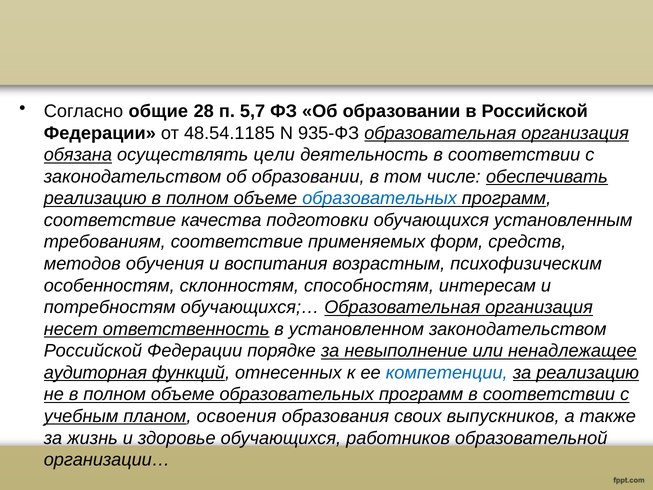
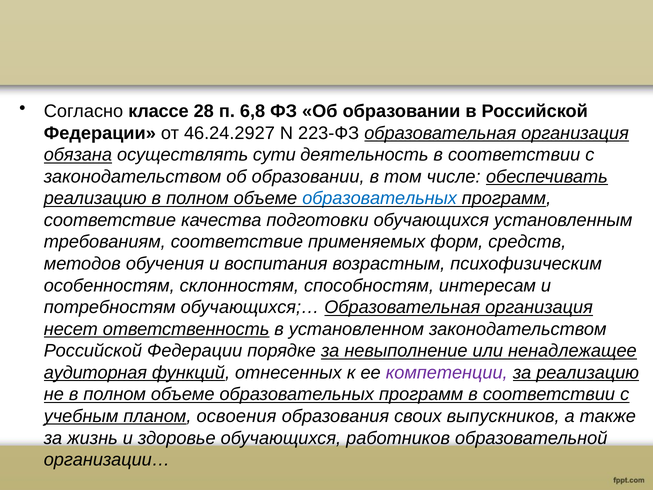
общие: общие -> классе (158, 111)
5,7: 5,7 -> 6,8 (253, 111)
48.54.1185: 48.54.1185 -> 46.24.2927 (229, 133)
935-ФЗ: 935-ФЗ -> 223-ФЗ (329, 133)
цели: цели -> сути (274, 155)
компетенции colour: blue -> purple (447, 372)
